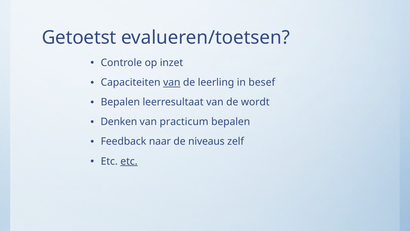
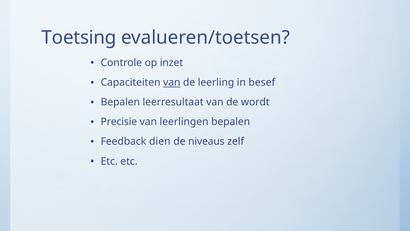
Getoetst: Getoetst -> Toetsing (79, 37)
Denken: Denken -> Precisie (119, 122)
practicum: practicum -> leerlingen (184, 122)
naar: naar -> dien (160, 141)
etc underline: present -> none (129, 161)
